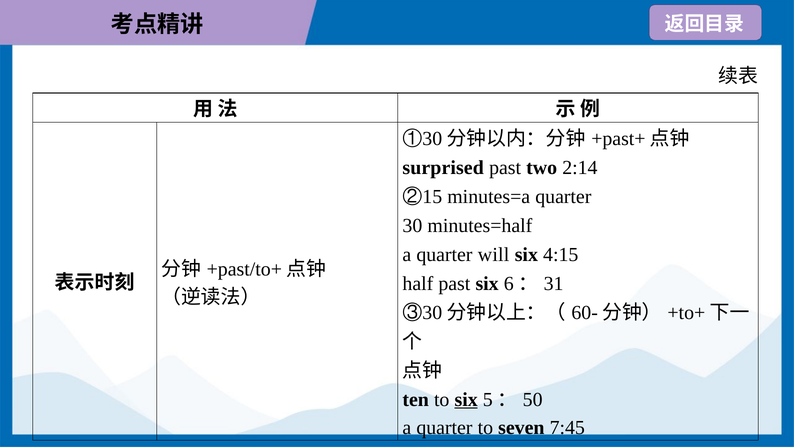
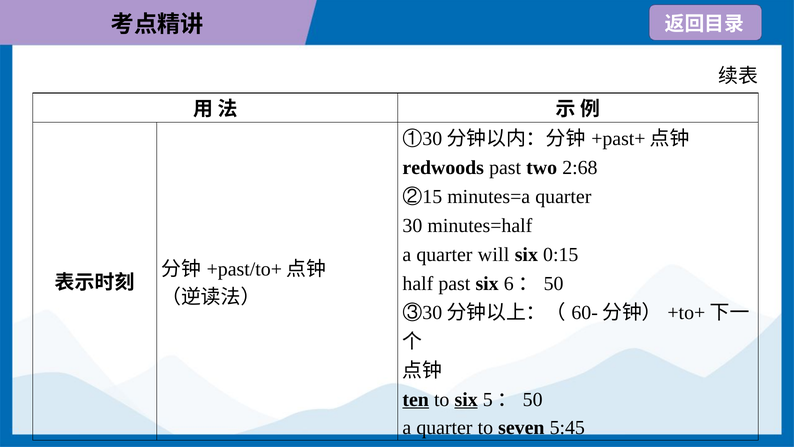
surprised: surprised -> redwoods (443, 168)
2:14: 2:14 -> 2:68 (580, 168)
4:15: 4:15 -> 0:15 (561, 254)
31: 31 -> 50 (554, 283)
ten underline: none -> present (416, 399)
7:45: 7:45 -> 5:45 (567, 427)
